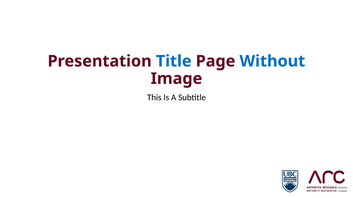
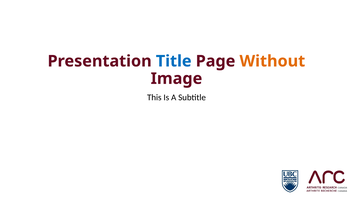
Without colour: blue -> orange (272, 61)
